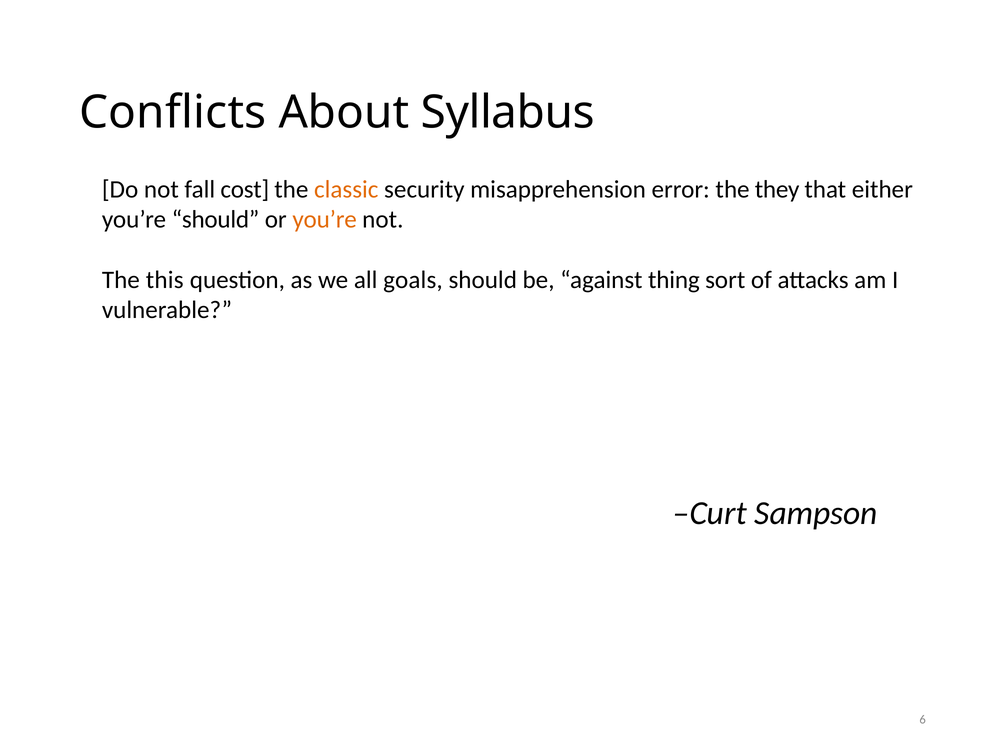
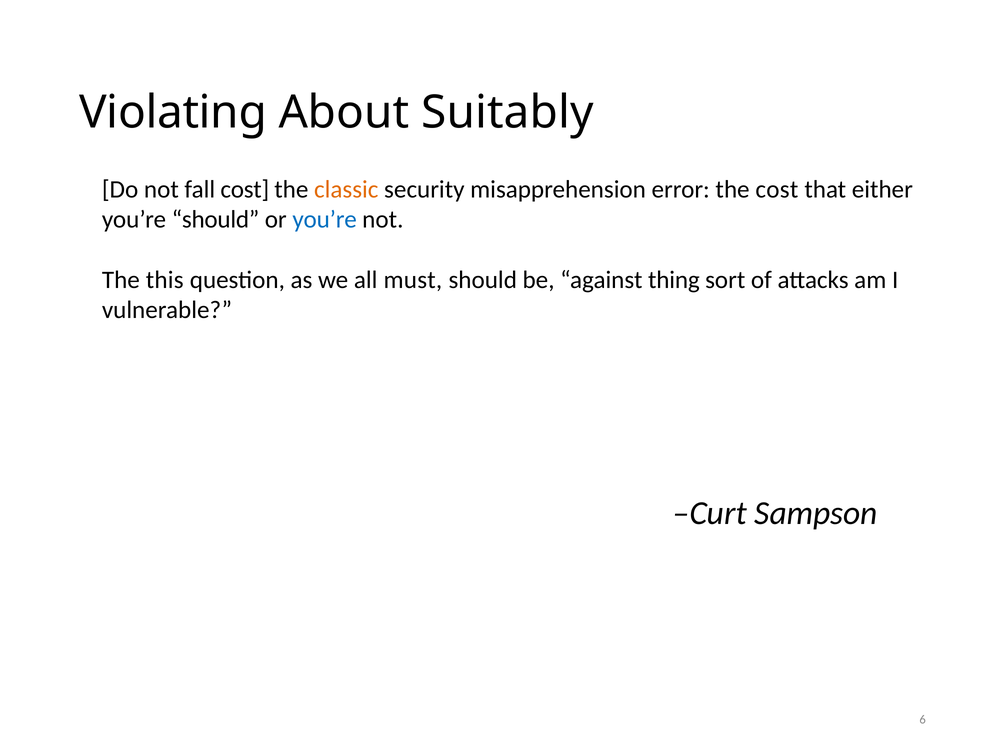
Conflicts: Conflicts -> Violating (173, 113)
Syllabus: Syllabus -> Suitably (507, 113)
the they: they -> cost (777, 189)
you’re colour: orange -> blue (325, 219)
goals: goals -> must (413, 280)
